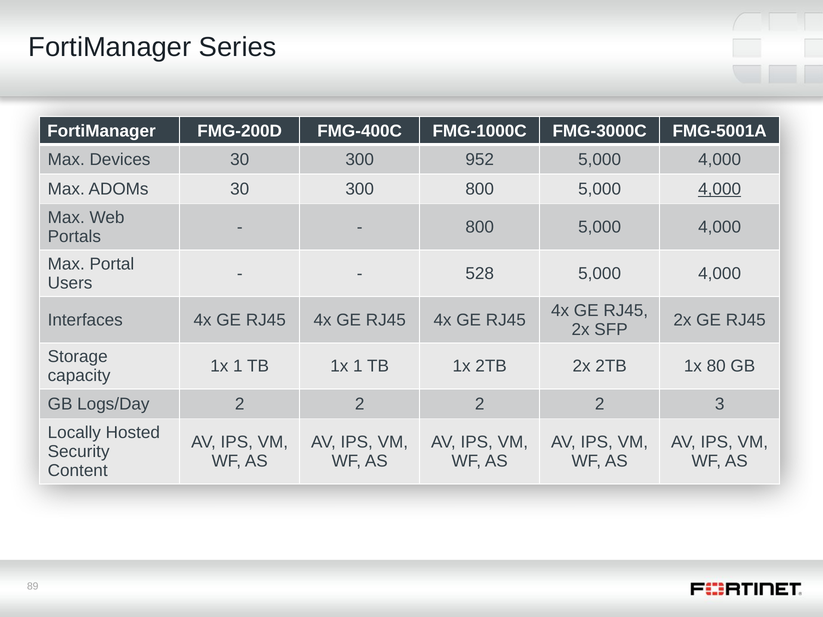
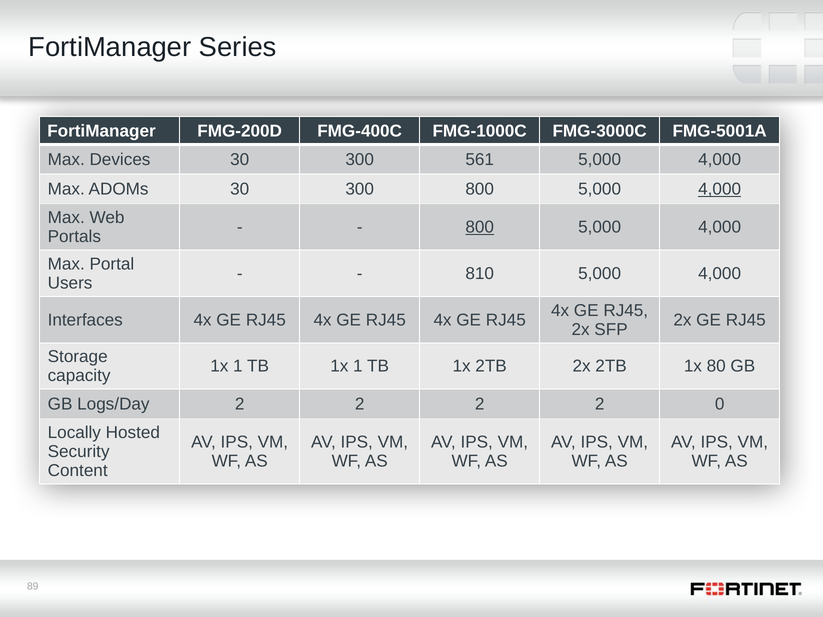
952: 952 -> 561 (480, 160)
800 underline: none -> present (480, 227)
528: 528 -> 810 (480, 274)
3: 3 -> 0 (720, 404)
